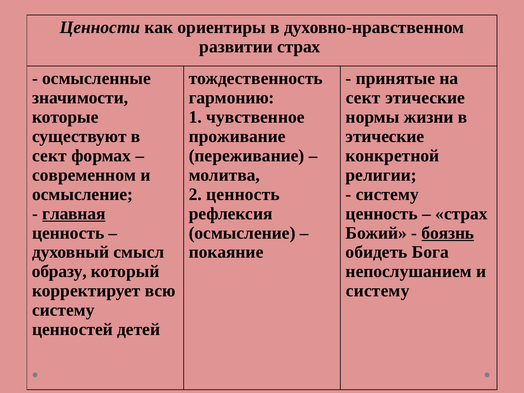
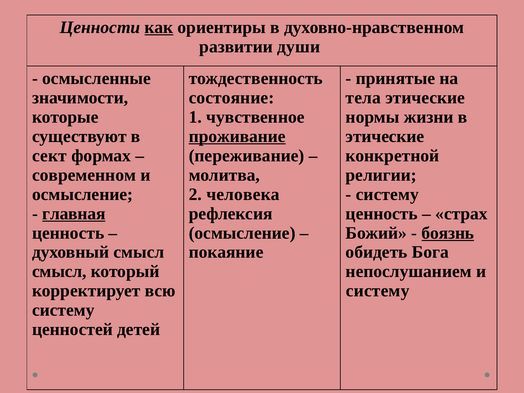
как underline: none -> present (159, 27)
развитии страх: страх -> души (299, 47)
гармонию: гармонию -> состояние (232, 98)
сект: сект -> тела (363, 98)
проживание underline: none -> present (237, 136)
2 ценность: ценность -> человека (243, 194)
образу: образу -> смысл (59, 272)
